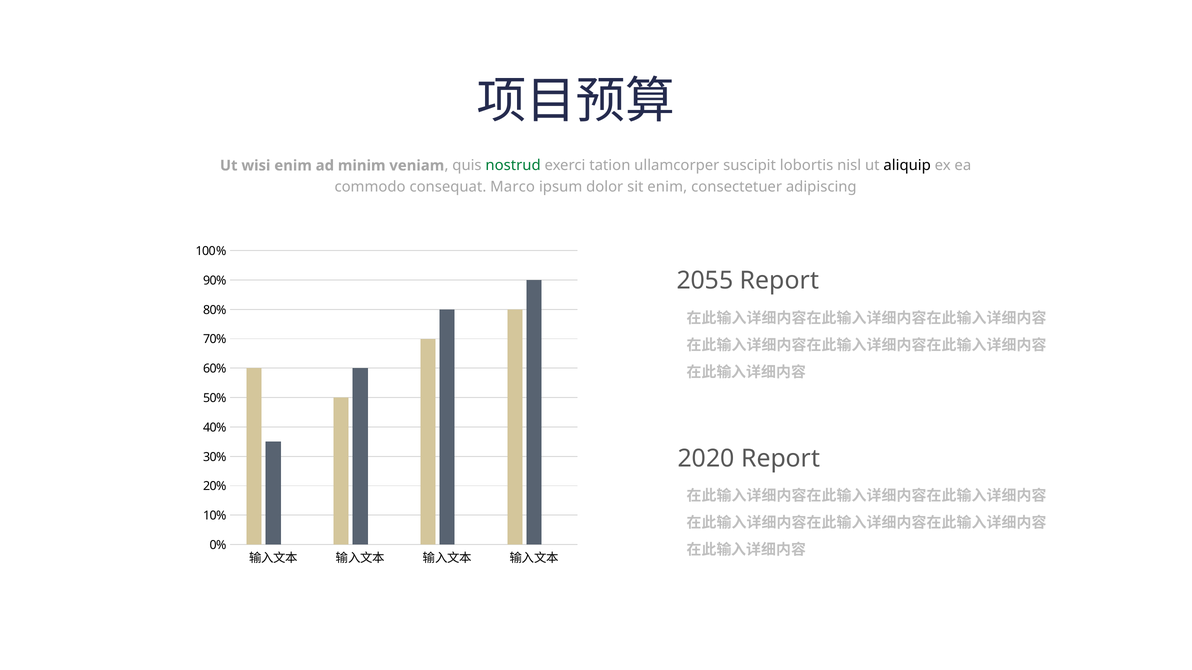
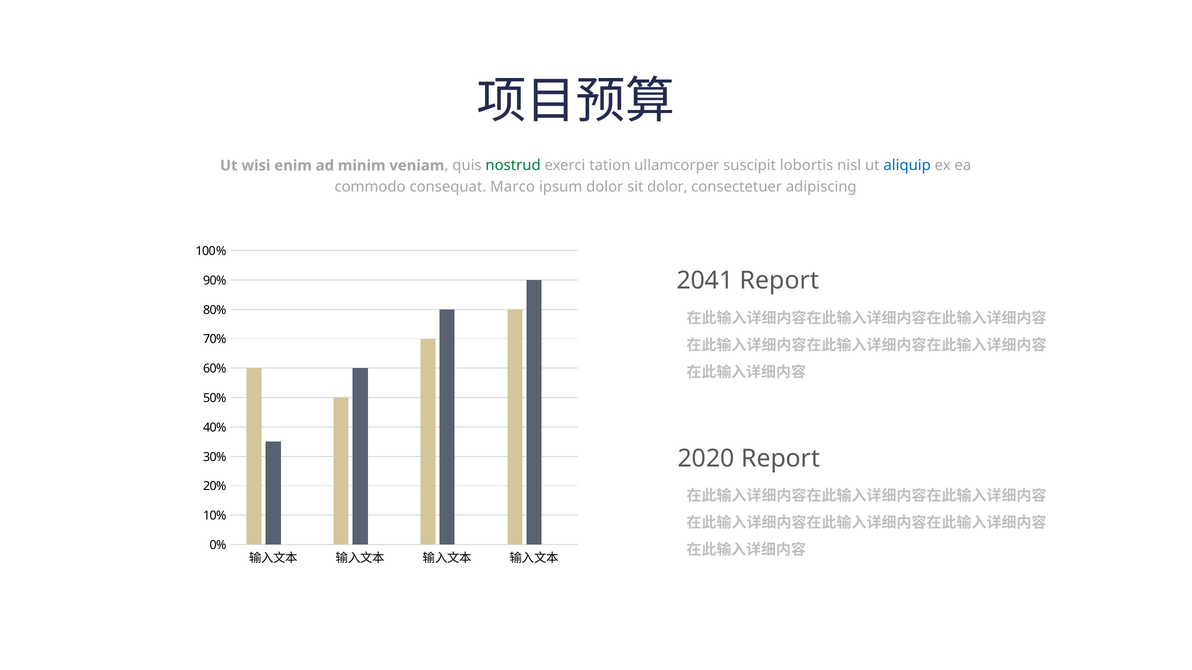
aliquip colour: black -> blue (907, 166)
sit enim: enim -> dolor (667, 187)
2055: 2055 -> 2041 (705, 281)
